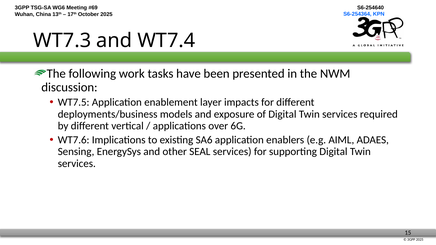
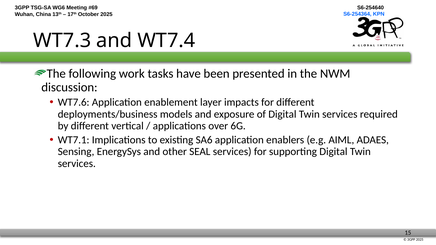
WT7.5: WT7.5 -> WT7.6 (74, 102)
WT7.6: WT7.6 -> WT7.1 (74, 140)
